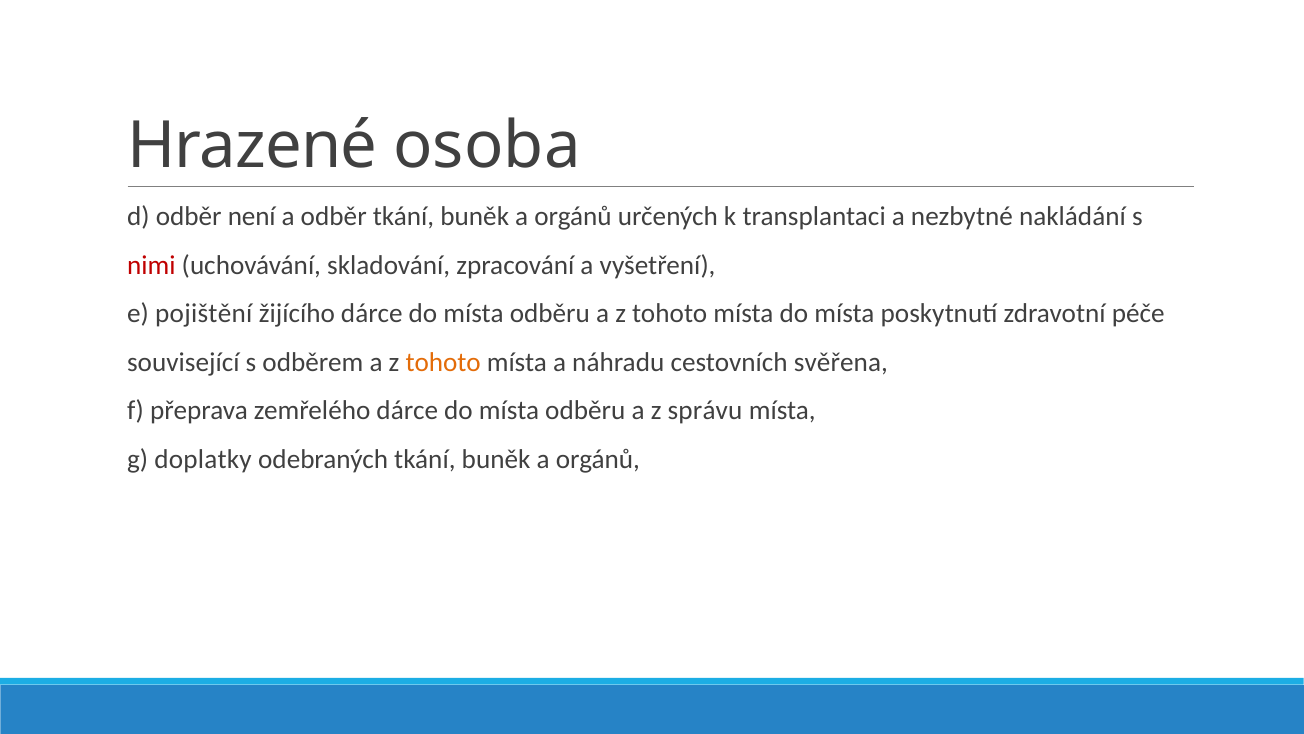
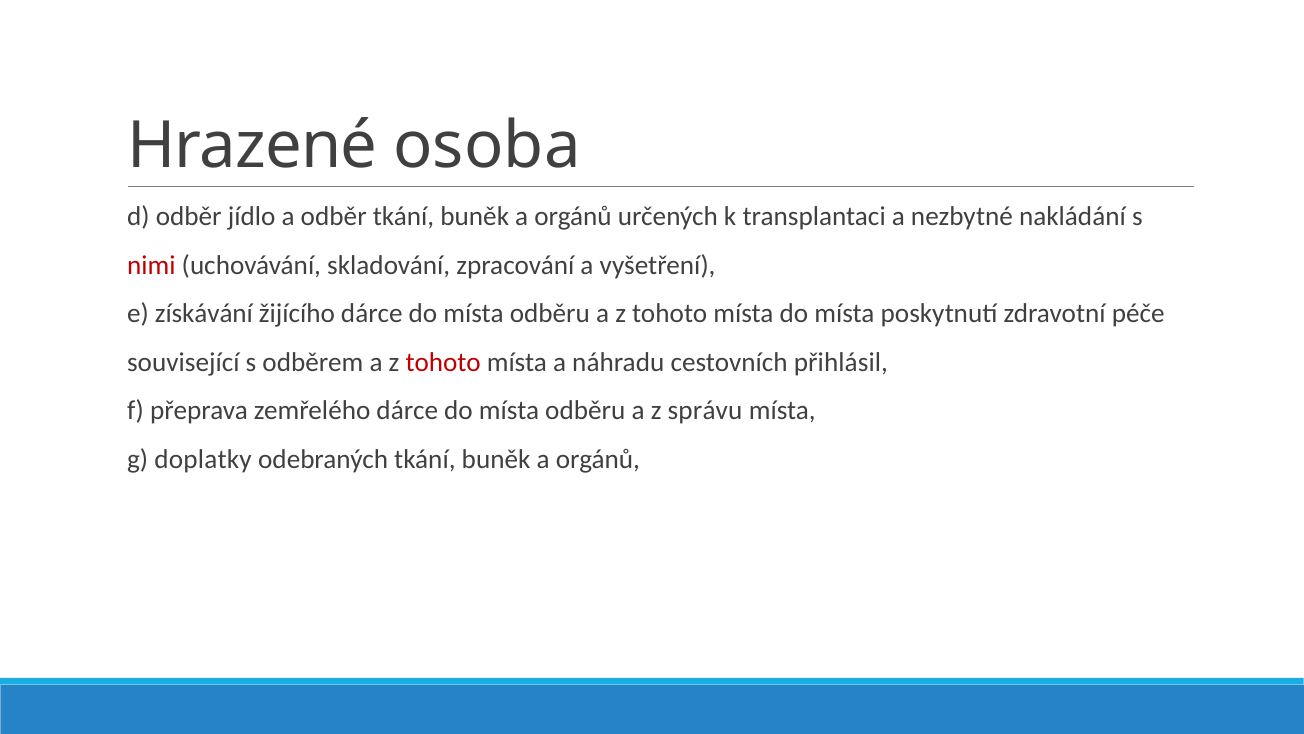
není: není -> jídlo (252, 217)
pojištění: pojištění -> získávání (204, 314)
tohoto colour: orange -> red (443, 362)
svěřena: svěřena -> přihlásil (841, 362)
